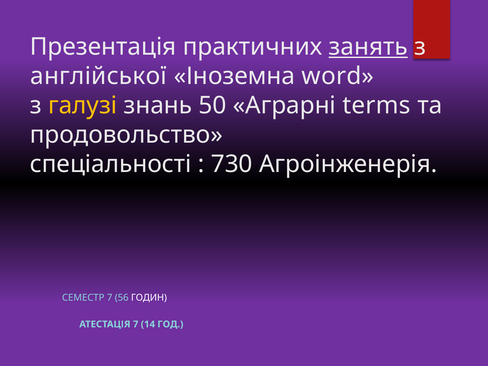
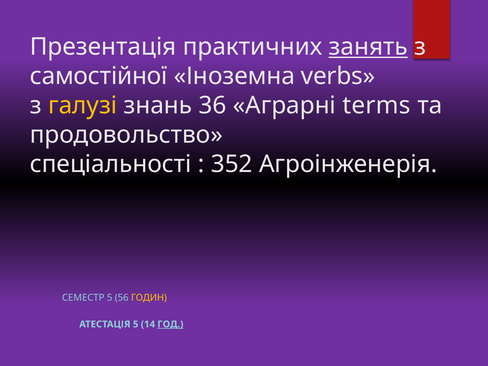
англійської: англійської -> самостійної (99, 76)
word: word -> verbs (338, 76)
50: 50 -> 36 (212, 105)
730: 730 -> 352 (232, 164)
СЕМЕСТР 7: 7 -> 5 (110, 298)
ГОДИН colour: white -> yellow (149, 298)
АТЕСТАЦІЯ 7: 7 -> 5 (136, 324)
ГОД underline: none -> present (170, 324)
